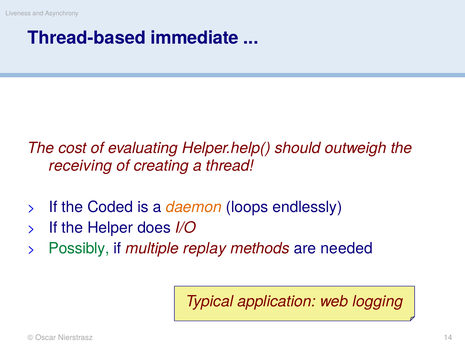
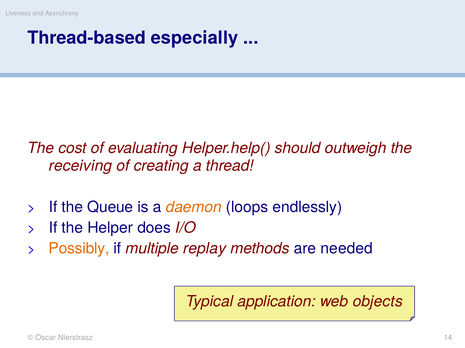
immediate: immediate -> especially (195, 38)
Coded: Coded -> Queue (110, 208)
Possibly colour: green -> orange (79, 249)
logging: logging -> objects (378, 302)
